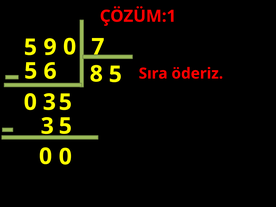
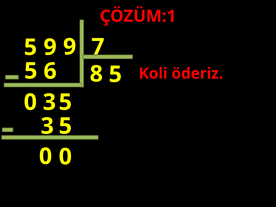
9 0: 0 -> 9 (70, 47)
Sıra: Sıra -> Koli (153, 74)
